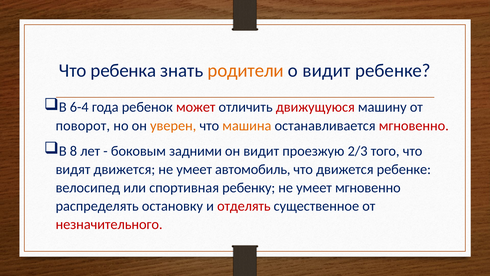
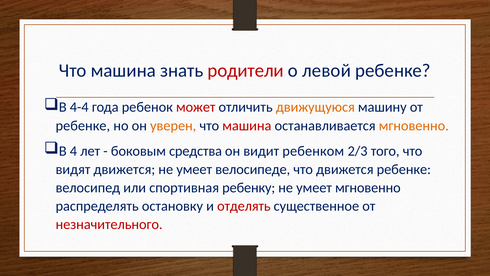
ребенка: ребенка -> машина (123, 70)
родители colour: orange -> red (246, 70)
о видит: видит -> левой (327, 70)
6-4: 6-4 -> 4-4 (79, 107)
движущуюся colour: red -> orange (315, 107)
поворот: поворот -> ребенке (83, 125)
машина colour: orange -> red (247, 125)
мгновенно colour: red -> orange (414, 125)
8: 8 -> 4 (73, 151)
задними: задними -> средства (196, 151)
проезжую: проезжую -> ребенком (313, 151)
автомобиль: автомобиль -> велосипеде (253, 169)
